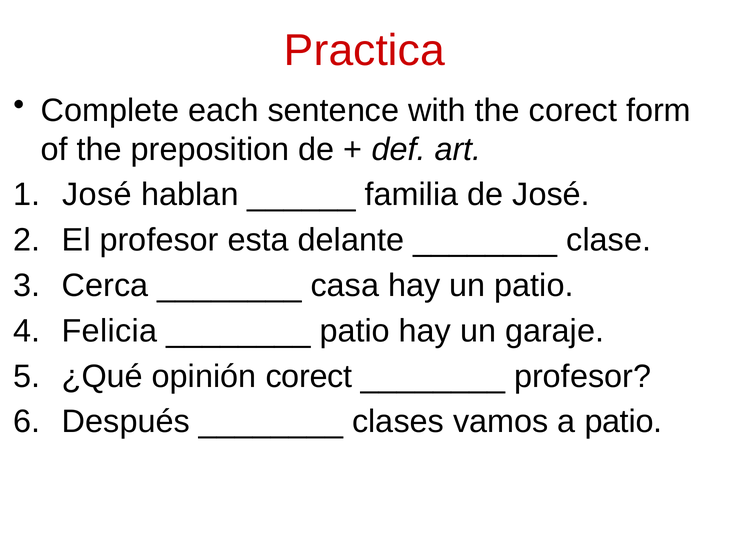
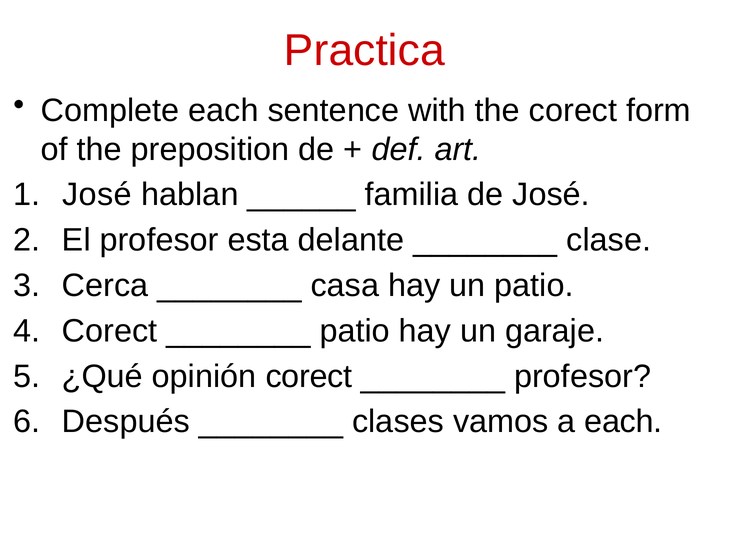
Felicia: Felicia -> Corect (110, 331)
a patio: patio -> each (623, 422)
